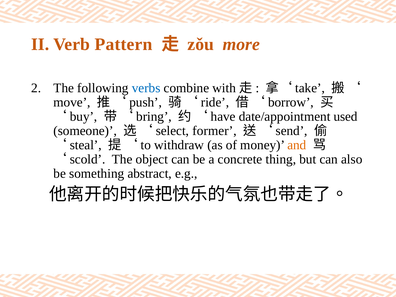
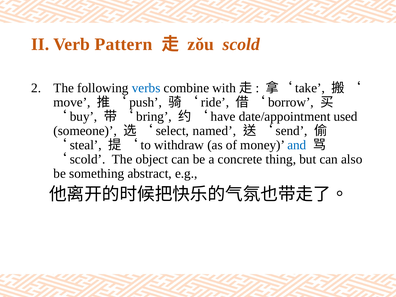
zǒu more: more -> scold (241, 44)
former: former -> named (214, 131)
and colour: orange -> blue (297, 145)
